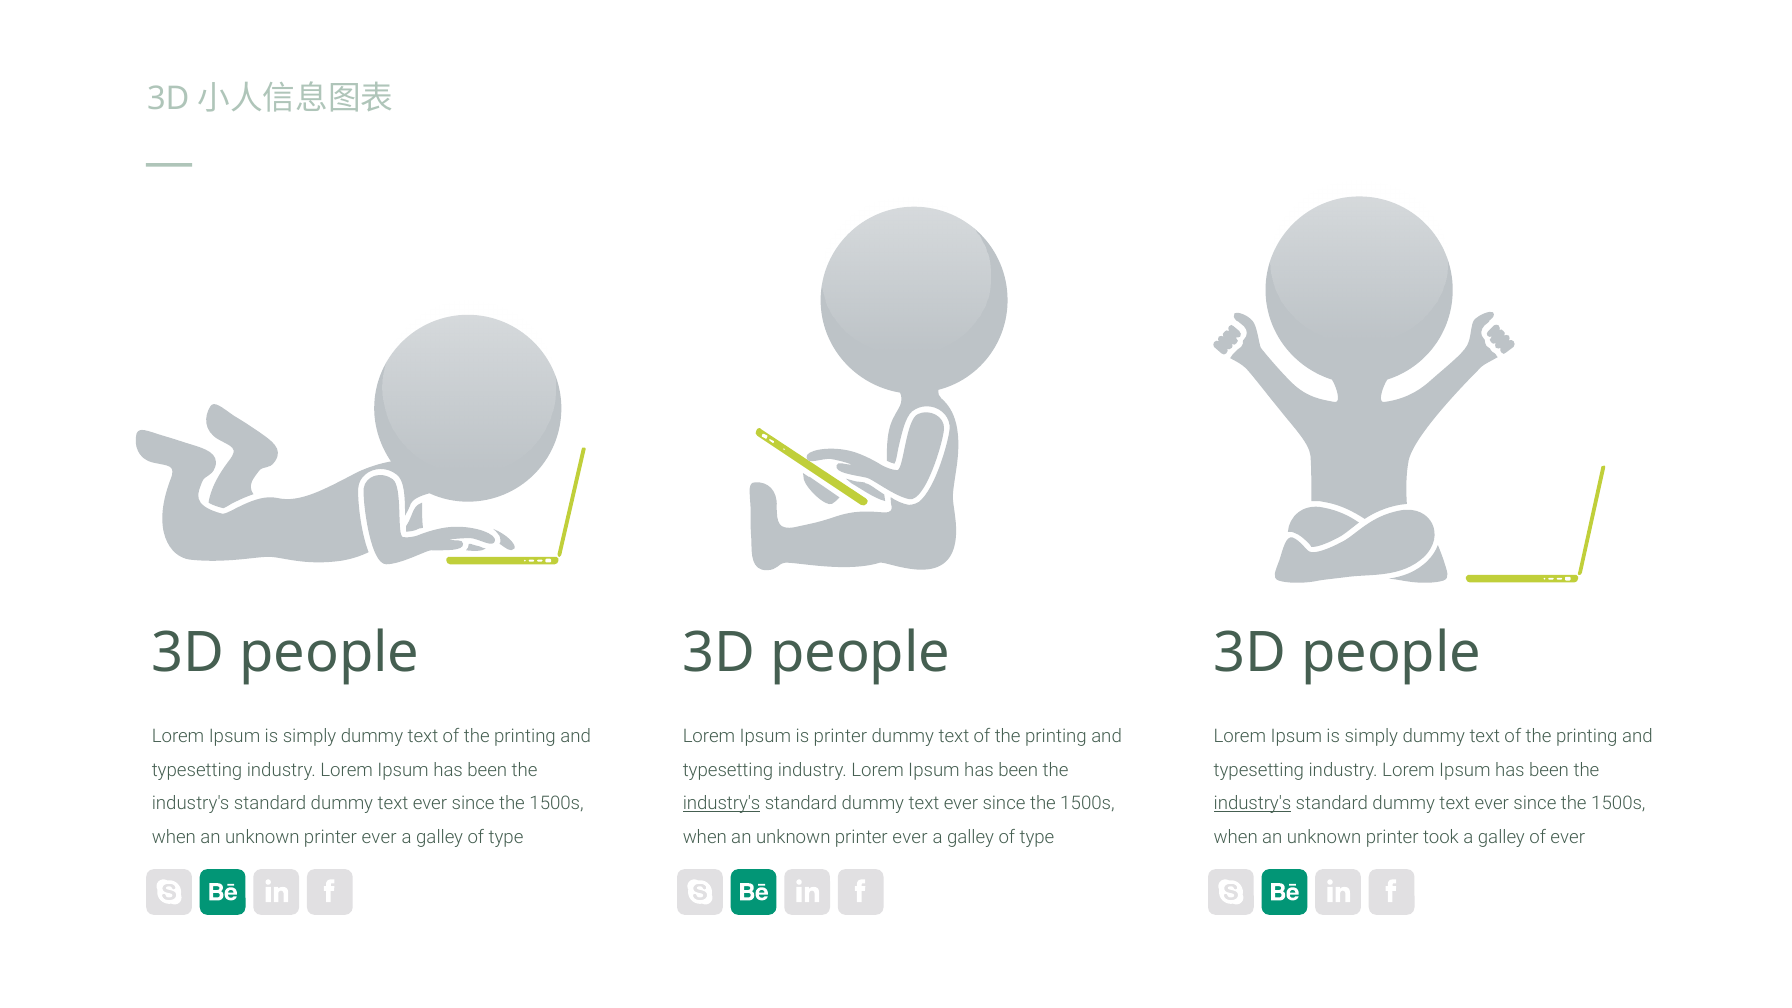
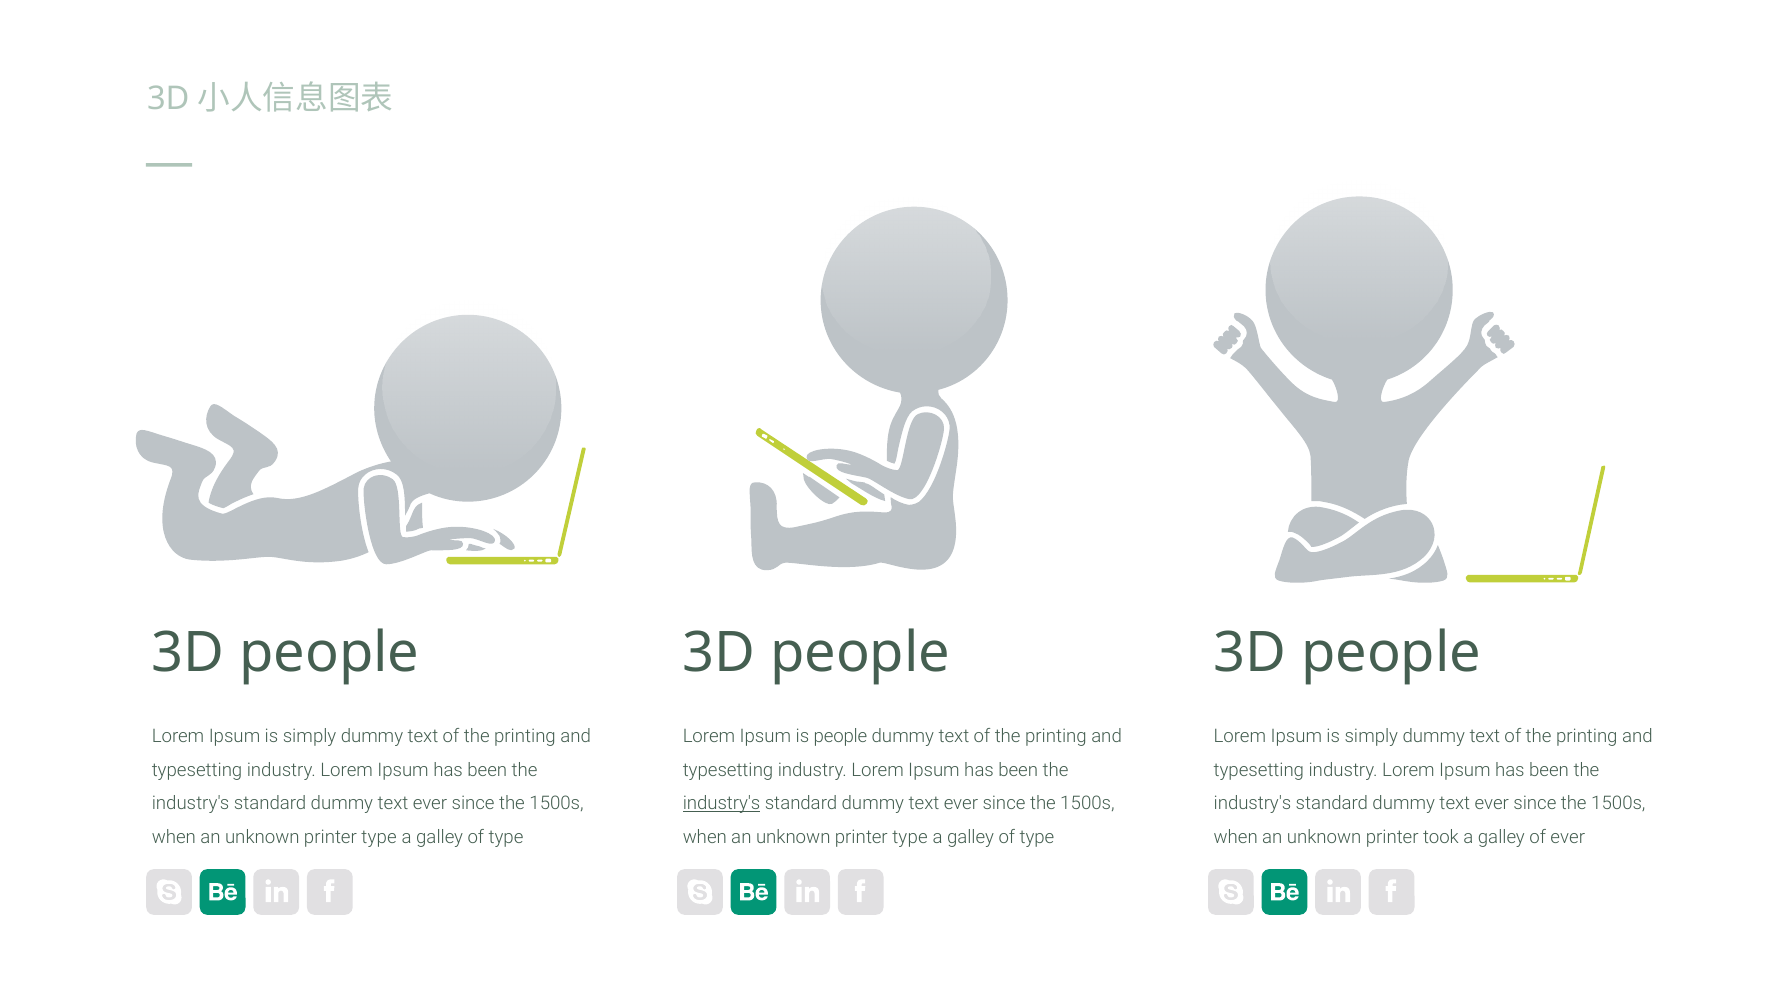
is printer: printer -> people (841, 736)
industry's underline: present -> none (1253, 804)
ever: ever -> type (379, 837)
ever: ever -> type (910, 837)
